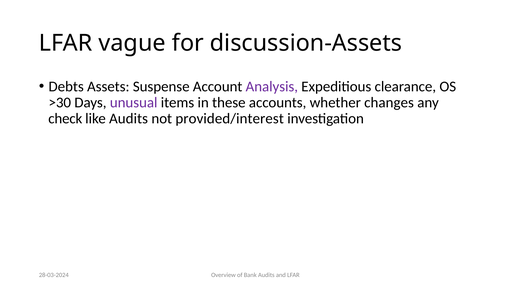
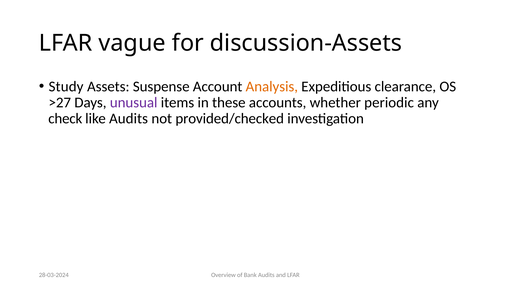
Debts: Debts -> Study (66, 86)
Analysis colour: purple -> orange (272, 86)
>30: >30 -> >27 (60, 102)
changes: changes -> periodic (389, 102)
provided/interest: provided/interest -> provided/checked (230, 119)
